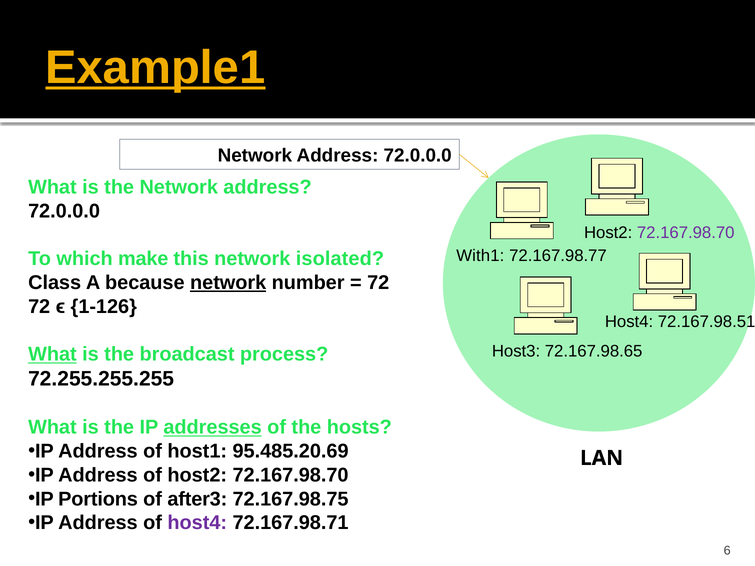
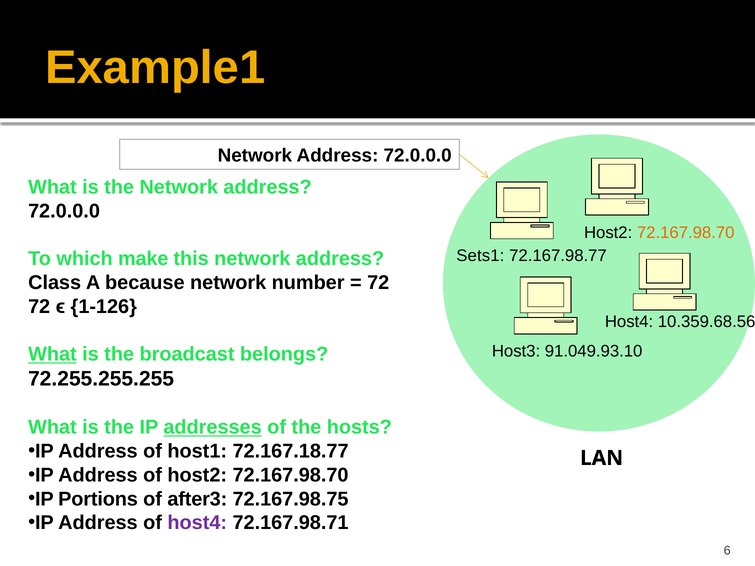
Example1 underline: present -> none (155, 68)
72.167.98.70 colour: purple -> orange (686, 233)
With1: With1 -> Sets1 (480, 256)
this network isolated: isolated -> address (340, 259)
network underline: present -> none (228, 283)
72.167.98.51: 72.167.98.51 -> 10.359.68.56 (707, 322)
72.167.98.65: 72.167.98.65 -> 91.049.93.10 (594, 352)
process: process -> belongs (284, 355)
95.485.20.69: 95.485.20.69 -> 72.167.18.77 (291, 451)
